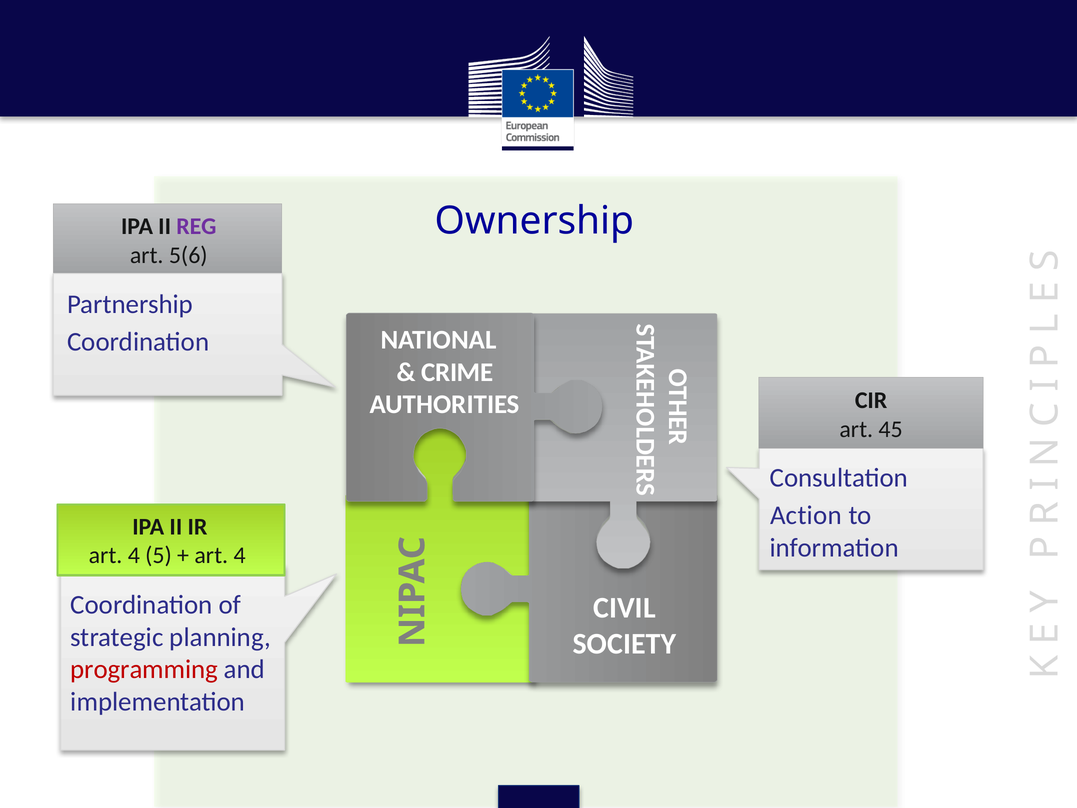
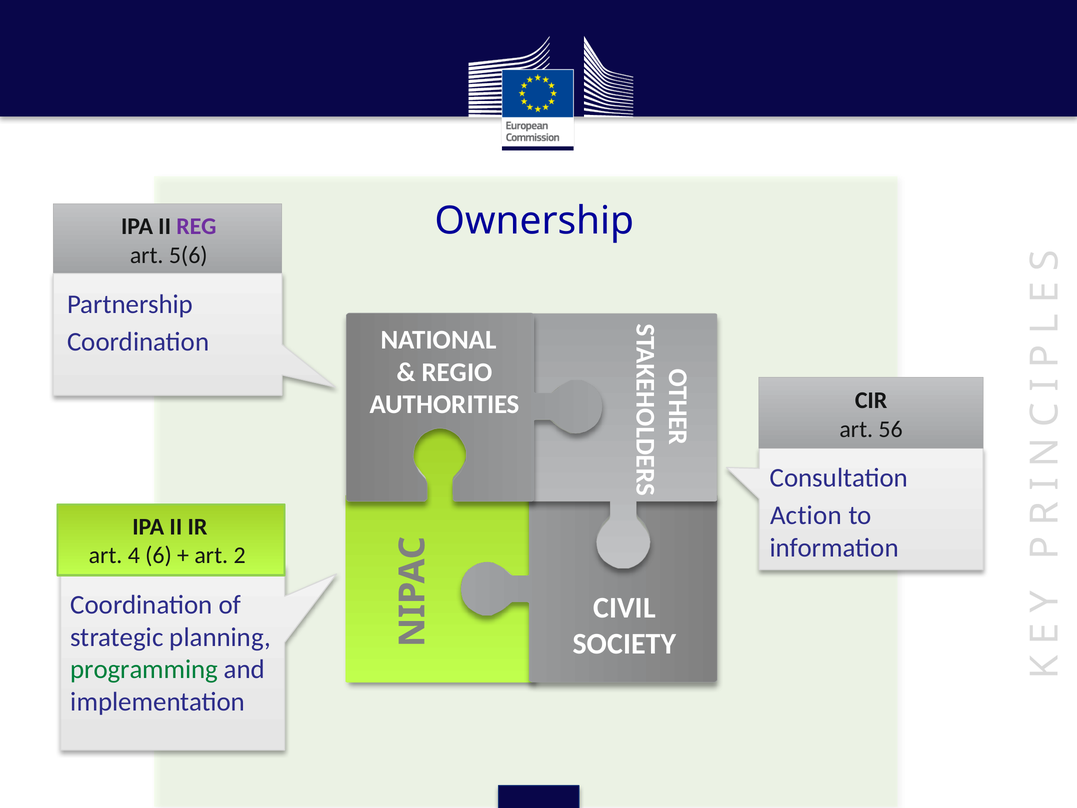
CRIME: CRIME -> REGIO (457, 372)
45: 45 -> 56 (891, 429)
5: 5 -> 6 (159, 555)
4: 4 -> 2 (240, 555)
programming colour: red -> green (144, 669)
